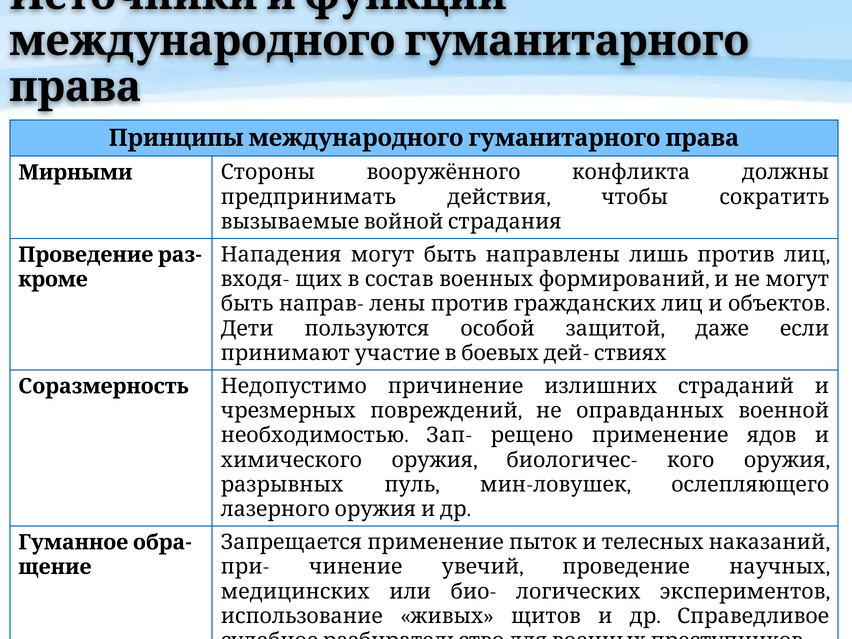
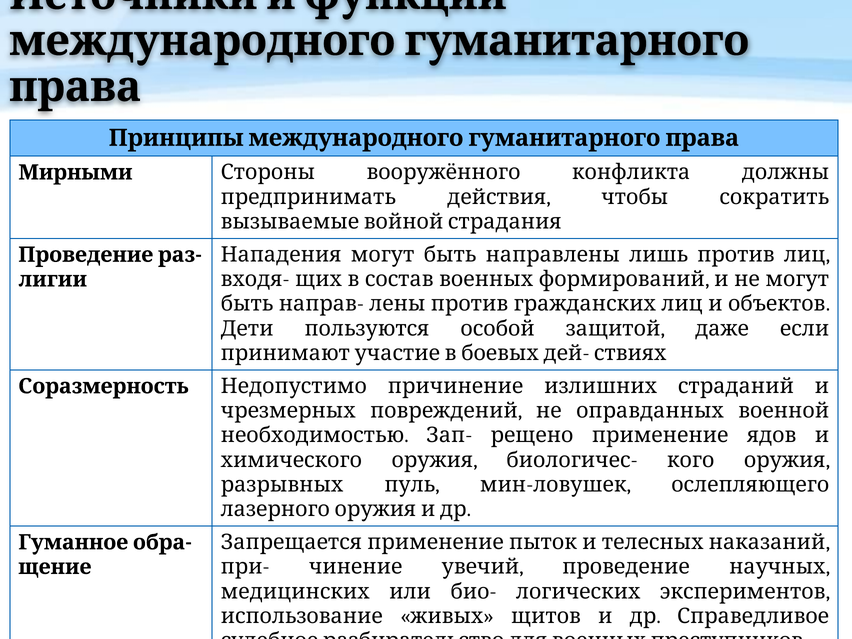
кроме: кроме -> лигии (53, 279)
